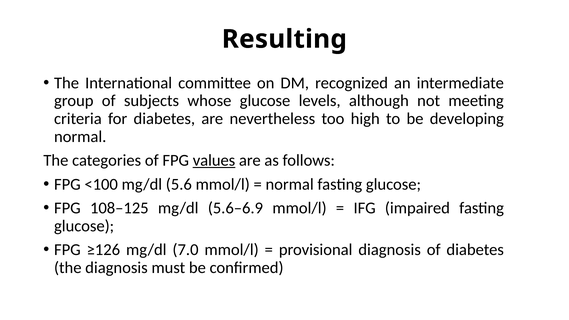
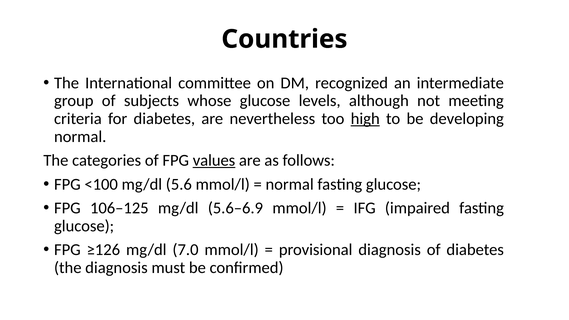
Resulting: Resulting -> Countries (284, 39)
high underline: none -> present (365, 119)
108–125: 108–125 -> 106–125 (119, 208)
